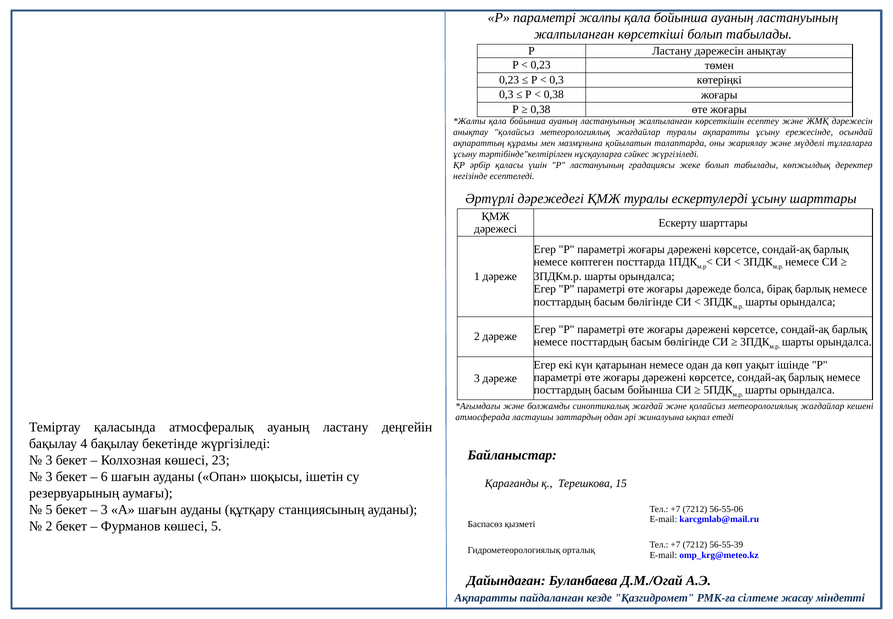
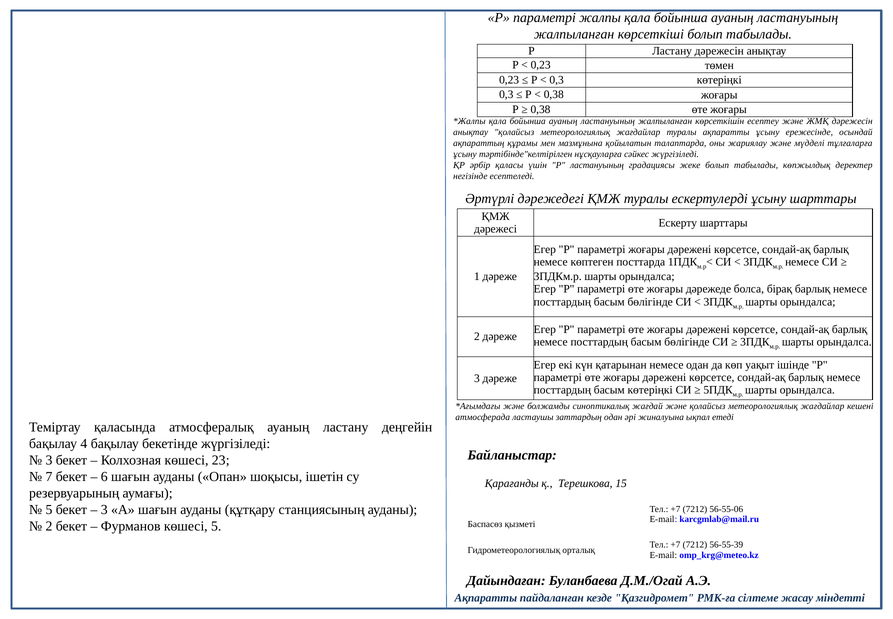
басым бойынша: бойынша -> көтеріңкі (650, 390)
3: 3 -> 7 (49, 476)
